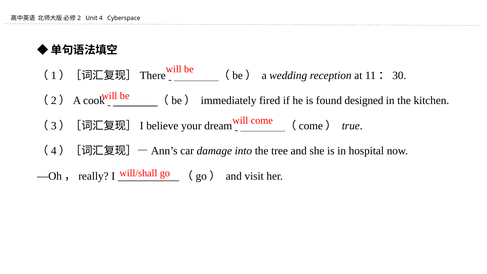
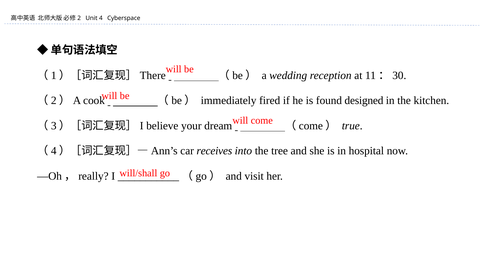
damage: damage -> receives (214, 151)
